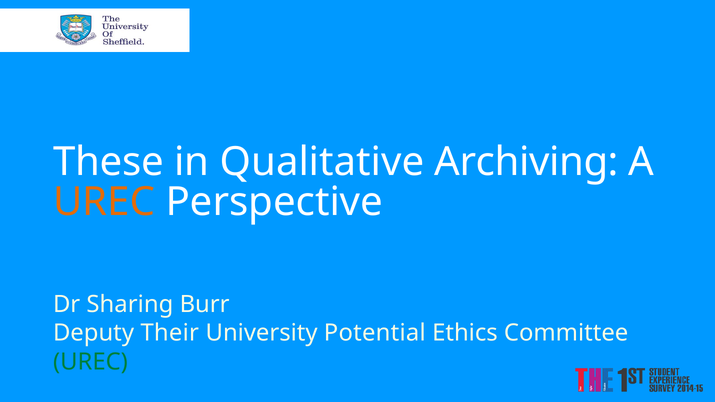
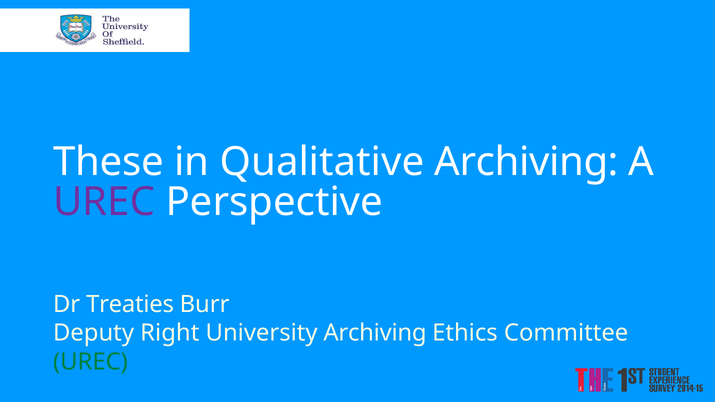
UREC colour: orange -> purple (104, 202)
Sharing: Sharing -> Treaties (130, 305)
Their: Their -> Right (170, 333)
University Potential: Potential -> Archiving (375, 333)
